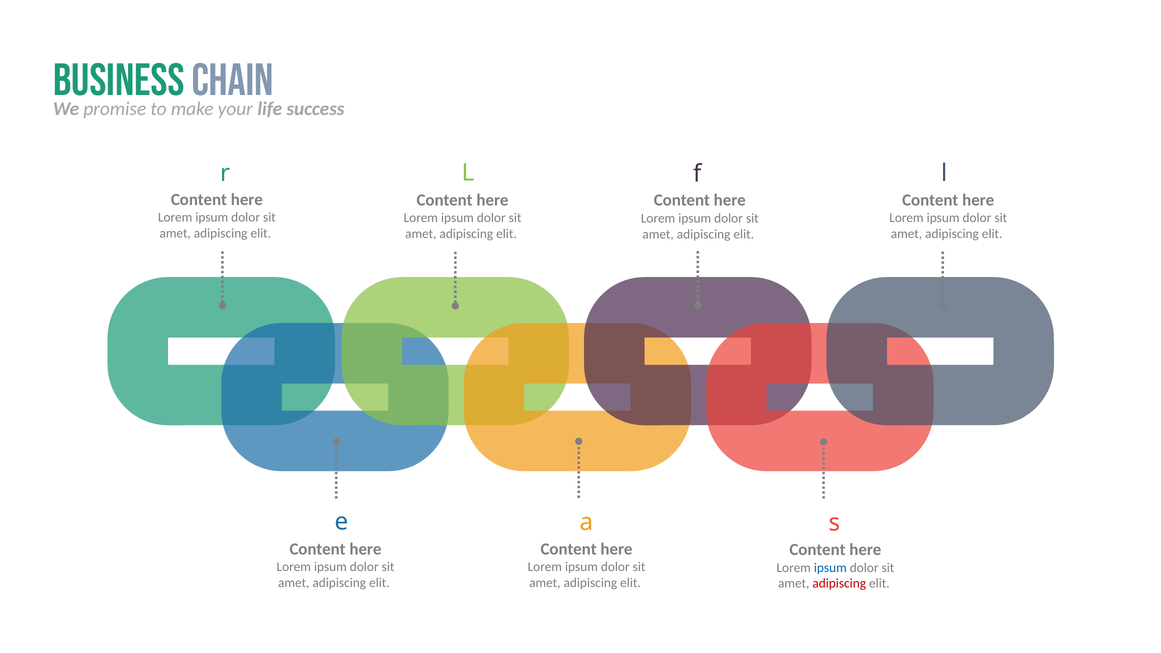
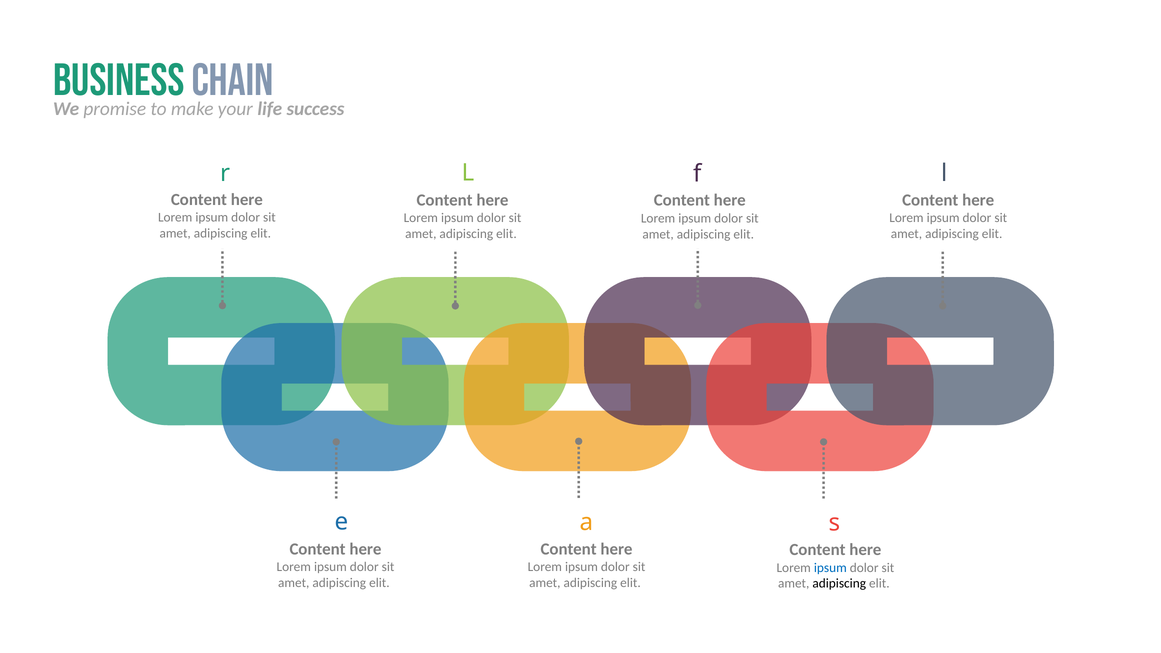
adipiscing colour: red -> black (839, 584)
